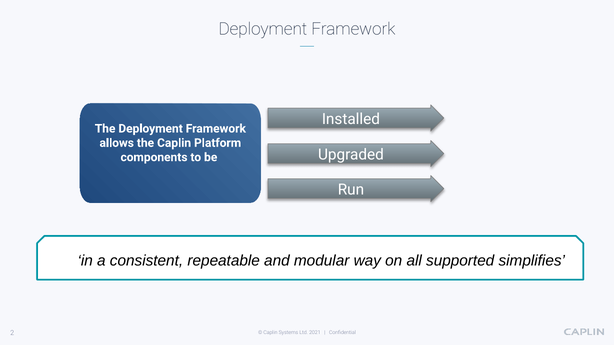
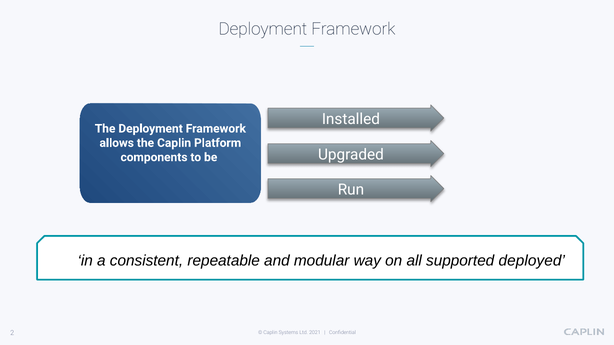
simplifies: simplifies -> deployed (532, 261)
